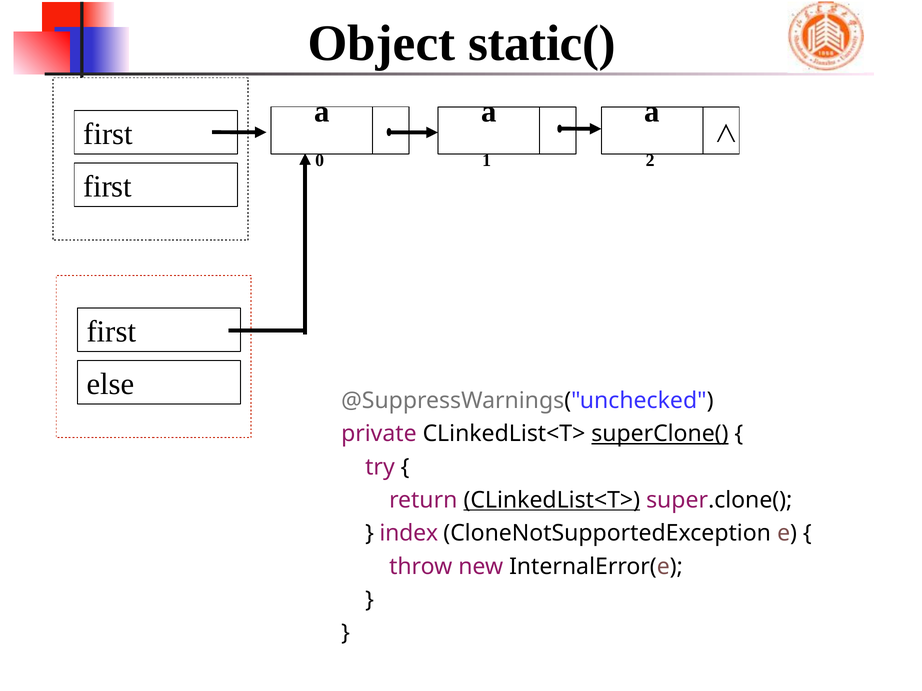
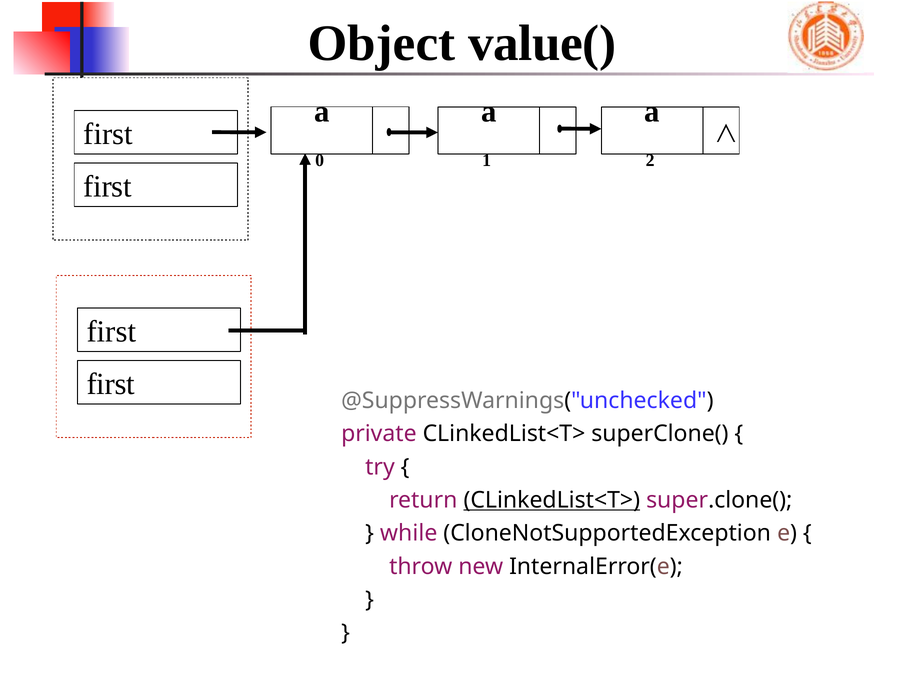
static(: static( -> value( (542, 43)
else: else -> first (111, 385)
superClone( underline: present -> none (660, 434)
index: index -> while (409, 534)
